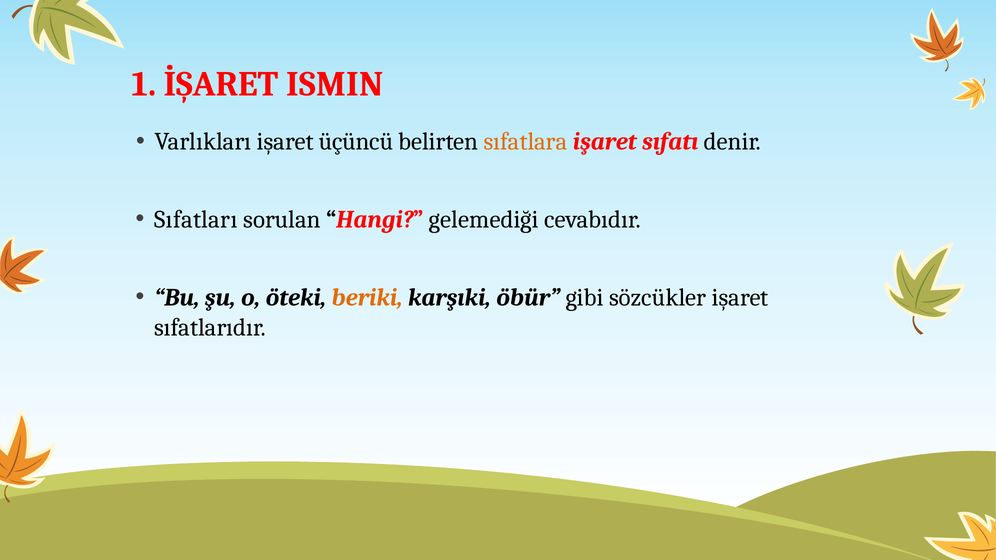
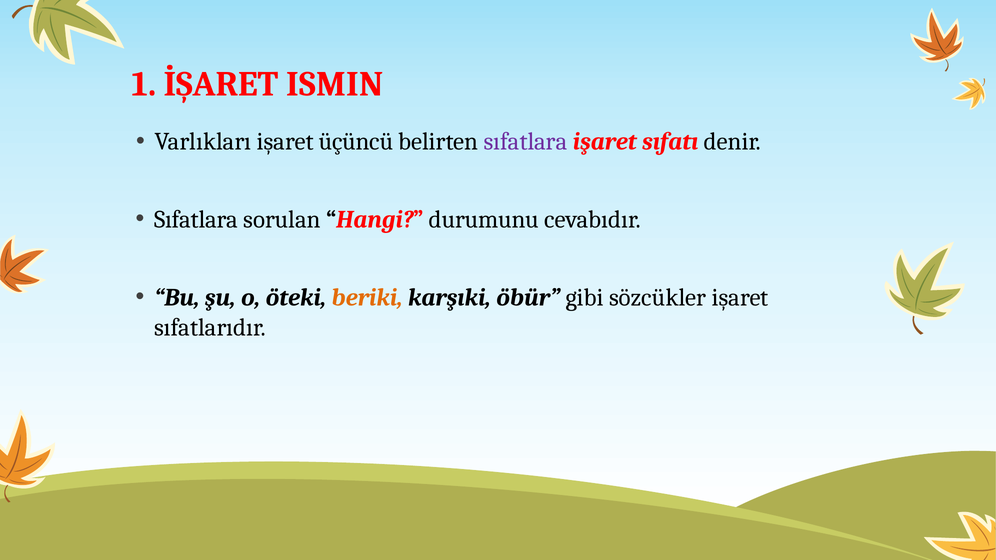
sıfatlara colour: orange -> purple (526, 142)
Sıfatları: Sıfatları -> Sıfatlara (196, 220)
gelemediği: gelemediği -> durumunu (484, 220)
